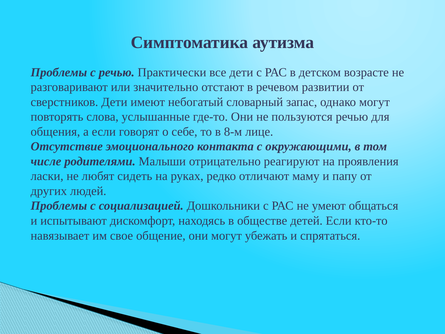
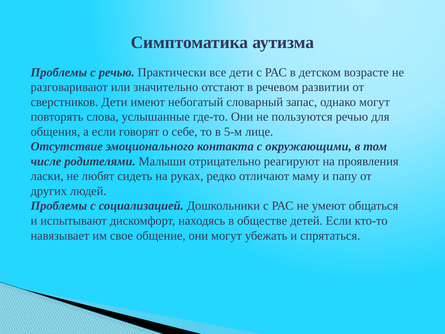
8-м: 8-м -> 5-м (233, 132)
